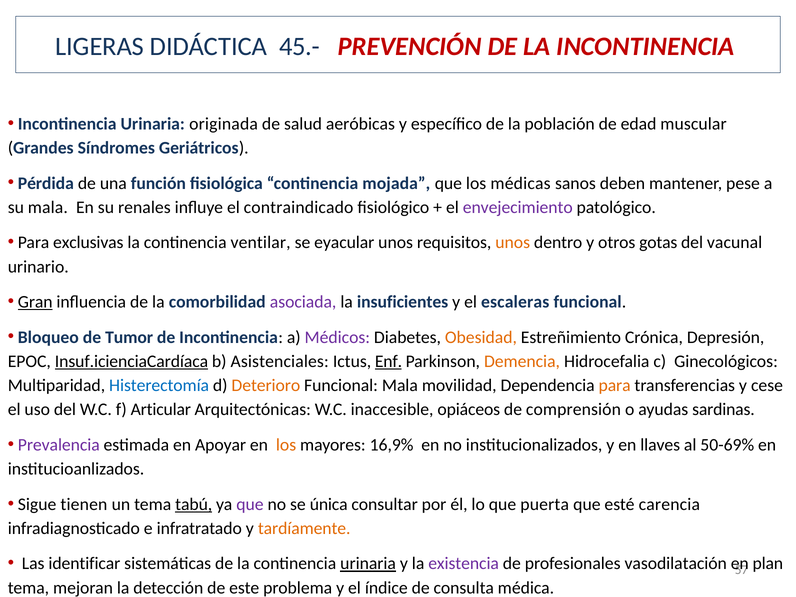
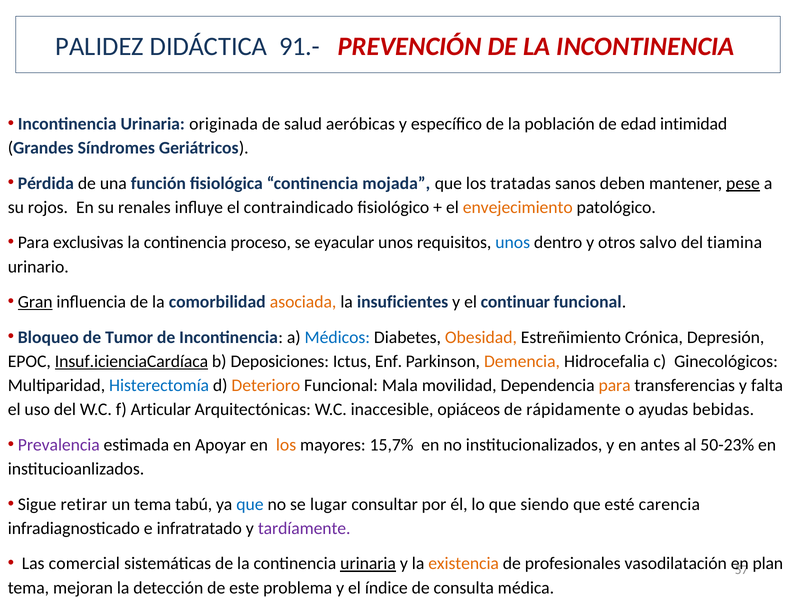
LIGERAS: LIGERAS -> PALIDEZ (100, 46)
45.-: 45.- -> 91.- (300, 46)
muscular: muscular -> intimidad (694, 124)
médicas: médicas -> tratadas (521, 183)
pese underline: none -> present (743, 183)
su mala: mala -> rojos (48, 207)
envejecimiento colour: purple -> orange (518, 207)
ventilar: ventilar -> proceso (261, 243)
unos colour: orange -> blue (513, 243)
gotas: gotas -> salvo (658, 243)
vacunal: vacunal -> tiamina (735, 243)
asociada colour: purple -> orange (303, 302)
escaleras: escaleras -> continuar (515, 302)
Médicos colour: purple -> blue (337, 337)
Asistenciales: Asistenciales -> Deposiciones (280, 361)
Enf underline: present -> none (388, 361)
cese: cese -> falta (767, 385)
comprensión: comprensión -> rápidamente (573, 410)
sardinas: sardinas -> bebidas (723, 410)
16,9%: 16,9% -> 15,7% (392, 445)
llaves: llaves -> antes (660, 445)
50-69%: 50-69% -> 50-23% (727, 445)
tienen: tienen -> retirar (84, 504)
tabú underline: present -> none (194, 504)
que colour: purple -> blue (250, 504)
única: única -> lugar (329, 504)
puerta: puerta -> siendo (545, 504)
tardíamente colour: orange -> purple (304, 528)
identificar: identificar -> comercial (84, 564)
existencia colour: purple -> orange (464, 564)
